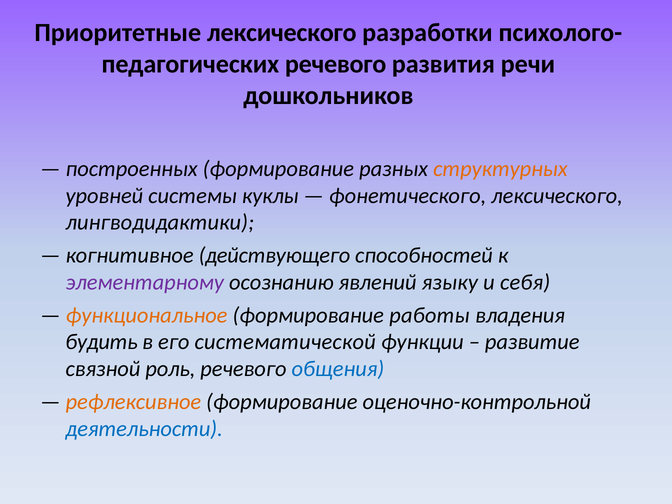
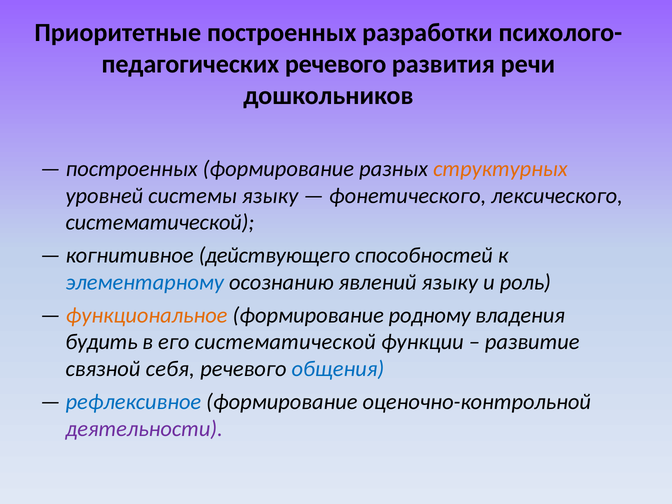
Приоритетные лексического: лексического -> построенных (282, 33)
системы куклы: куклы -> языку (270, 196)
лингводидактики: лингводидактики -> систематической (160, 223)
элементарному colour: purple -> blue (145, 282)
себя: себя -> роль (525, 282)
работы: работы -> родному (430, 315)
роль: роль -> себя (170, 369)
рефлексивное colour: orange -> blue (133, 402)
деятельности colour: blue -> purple (144, 429)
